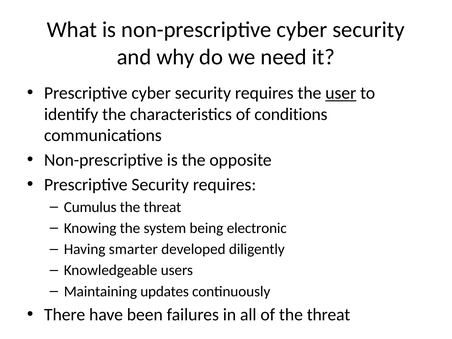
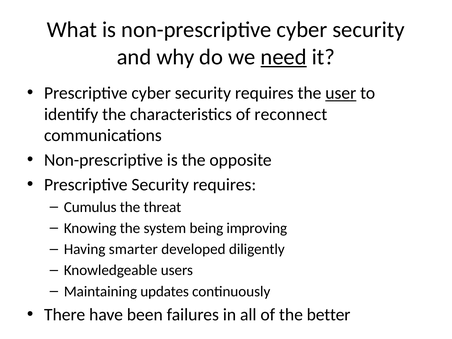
need underline: none -> present (284, 57)
conditions: conditions -> reconnect (291, 114)
electronic: electronic -> improving (257, 228)
of the threat: threat -> better (329, 315)
